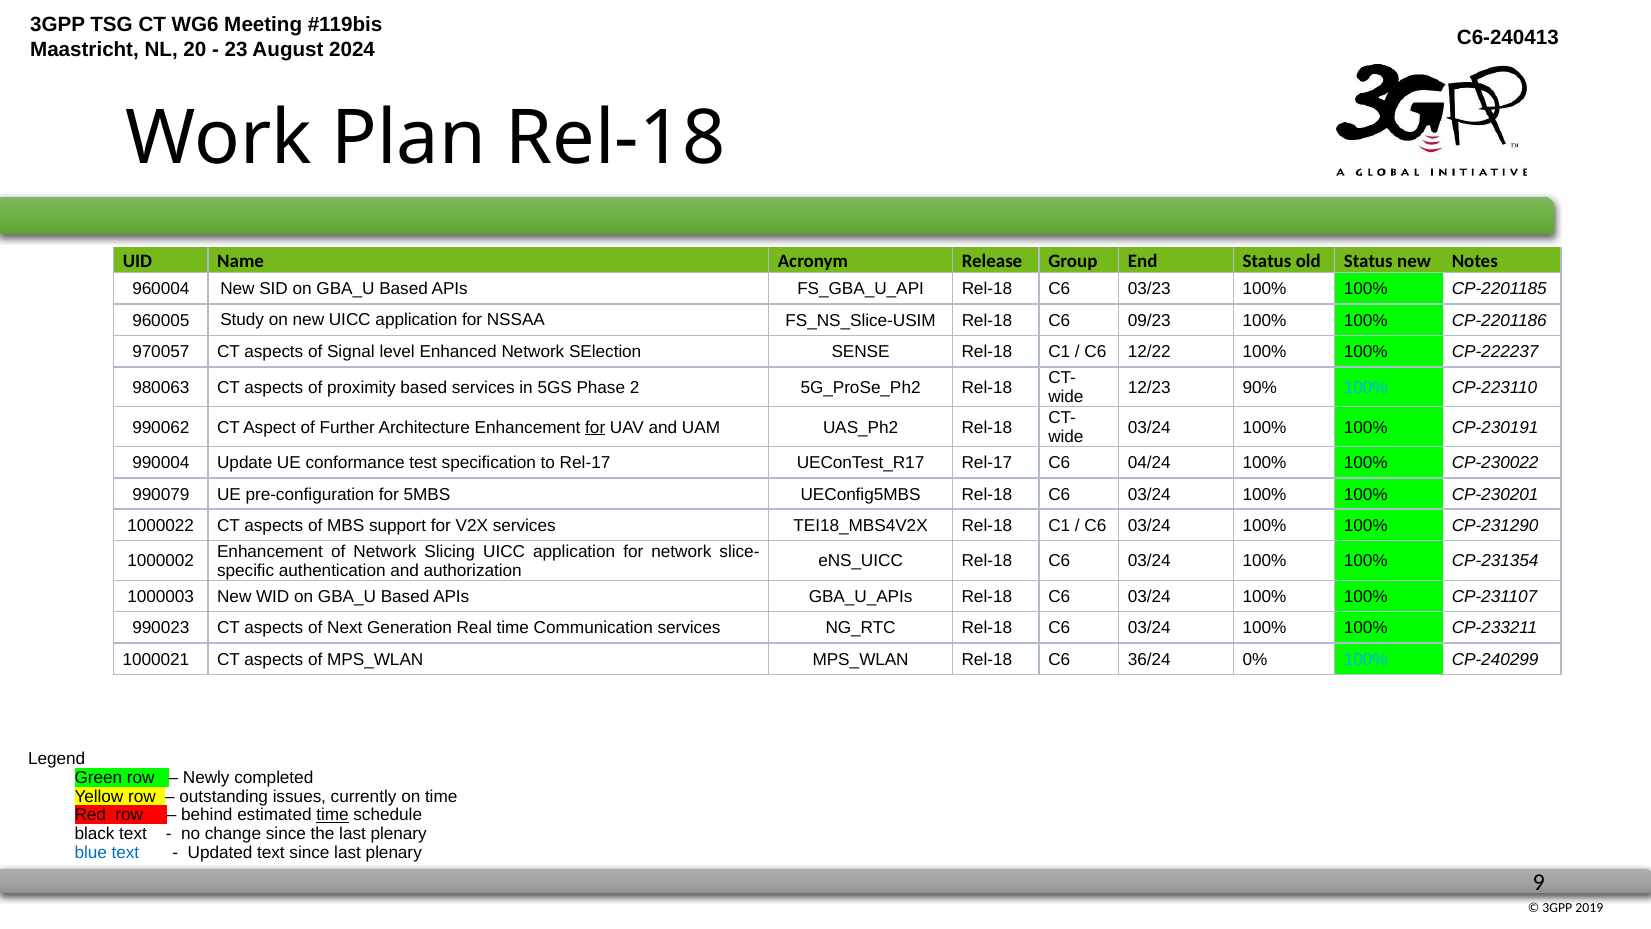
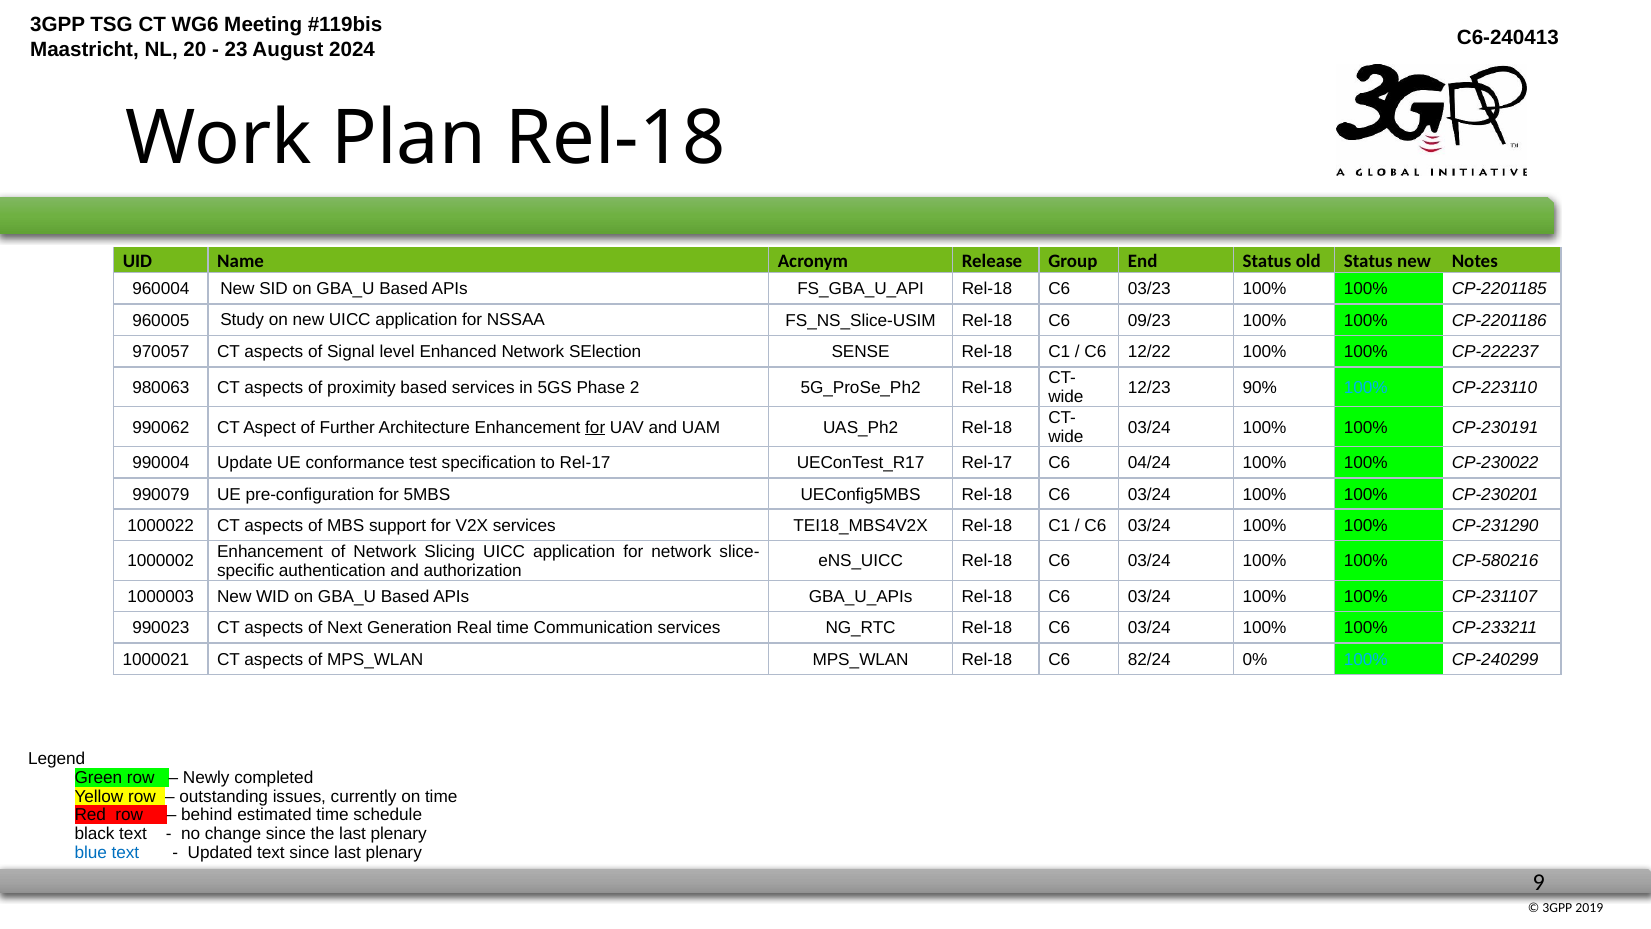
CP-231354: CP-231354 -> CP-580216 (1495, 561)
36/24: 36/24 -> 82/24 (1149, 659)
time underline: present -> none (333, 815)
